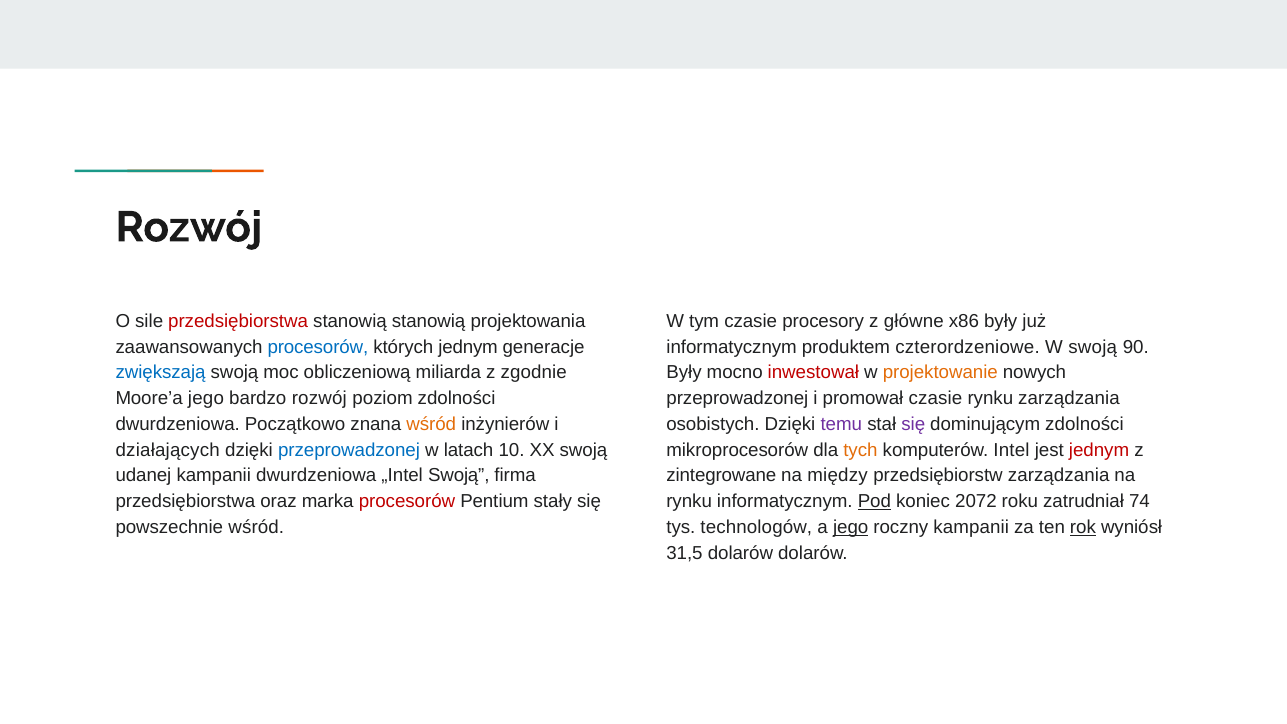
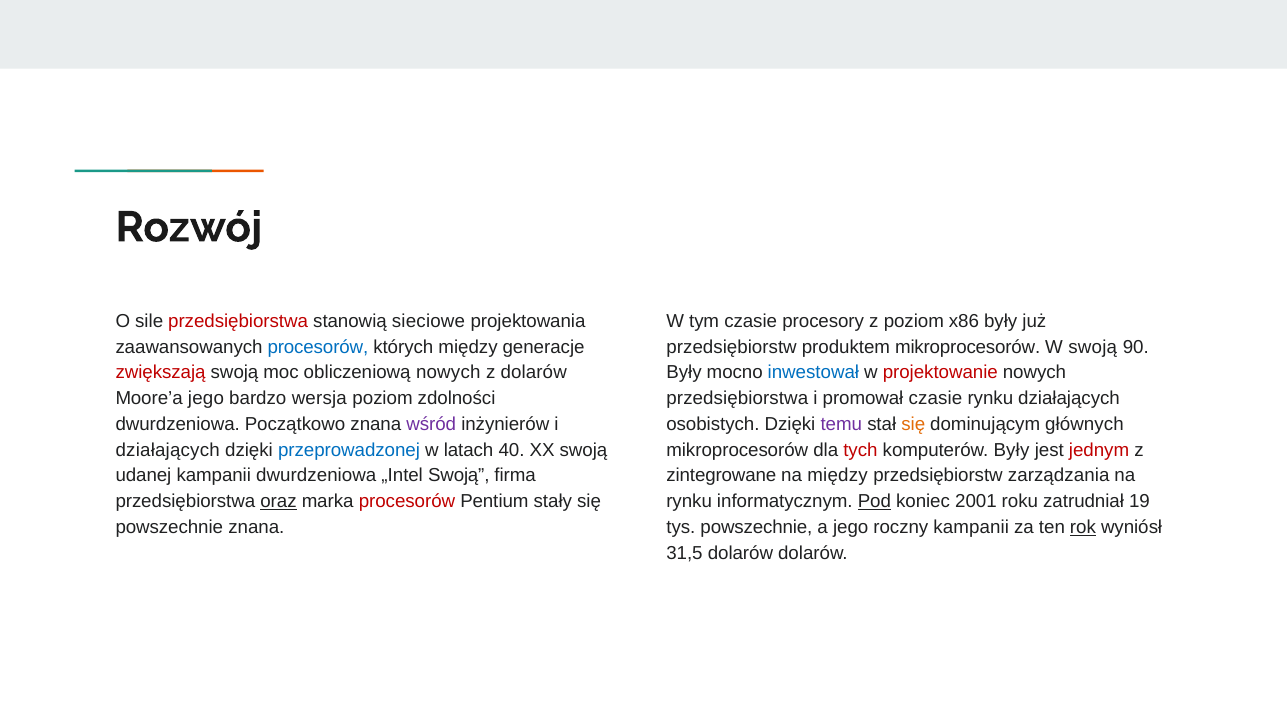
stanowią stanowią: stanowią -> sieciowe (429, 321)
z główne: główne -> poziom (914, 321)
których jednym: jednym -> między (468, 347)
informatycznym: informatycznym -> przedsiębiorstw (732, 347)
produktem czterordzeniowe: czterordzeniowe -> mikroprocesorów (968, 347)
zwiększają colour: blue -> red (161, 373)
obliczeniową miliarda: miliarda -> nowych (448, 373)
z zgodnie: zgodnie -> dolarów (534, 373)
inwestował colour: red -> blue (813, 373)
projektowanie colour: orange -> red (940, 373)
bardzo rozwój: rozwój -> wersja (319, 399)
przeprowadzonej: przeprowadzonej -> przedsiębiorstwa (737, 399)
rynku zarządzania: zarządzania -> działających (1069, 399)
wśród colour: orange -> purple (431, 424)
się colour: purple -> orange (913, 424)
dominującym zdolności: zdolności -> głównych (1084, 424)
10: 10 -> 40 (512, 450)
tych colour: orange -> red (860, 450)
komputerów Intel: Intel -> Były (1011, 450)
oraz underline: none -> present (278, 501)
2072: 2072 -> 2001 (976, 501)
74: 74 -> 19 (1139, 501)
powszechnie wśród: wśród -> znana (256, 527)
tys technologów: technologów -> powszechnie (756, 527)
jego underline: present -> none (851, 527)
